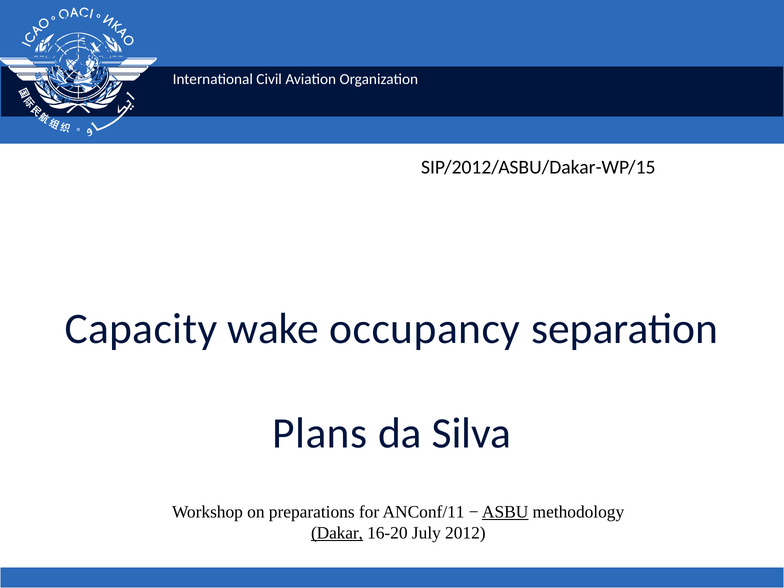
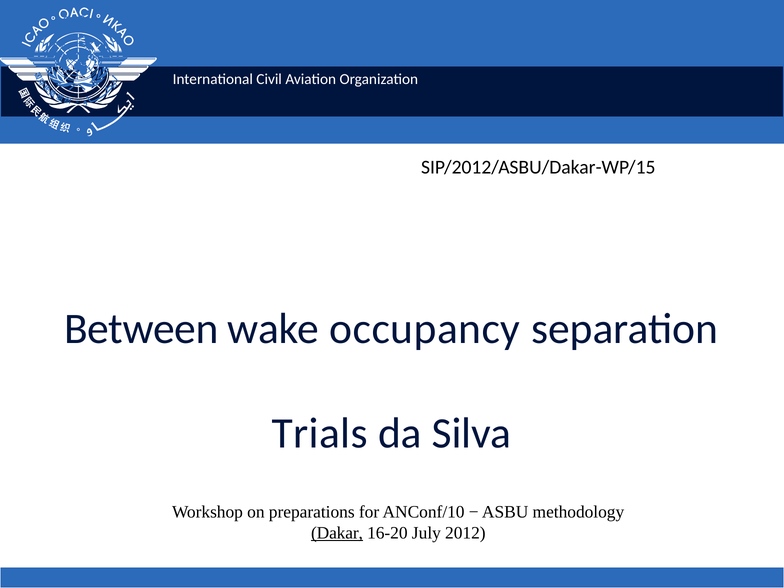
Capacity: Capacity -> Between (141, 329)
Plans: Plans -> Trials (320, 434)
ANConf/11: ANConf/11 -> ANConf/10 (424, 512)
ASBU underline: present -> none (505, 512)
